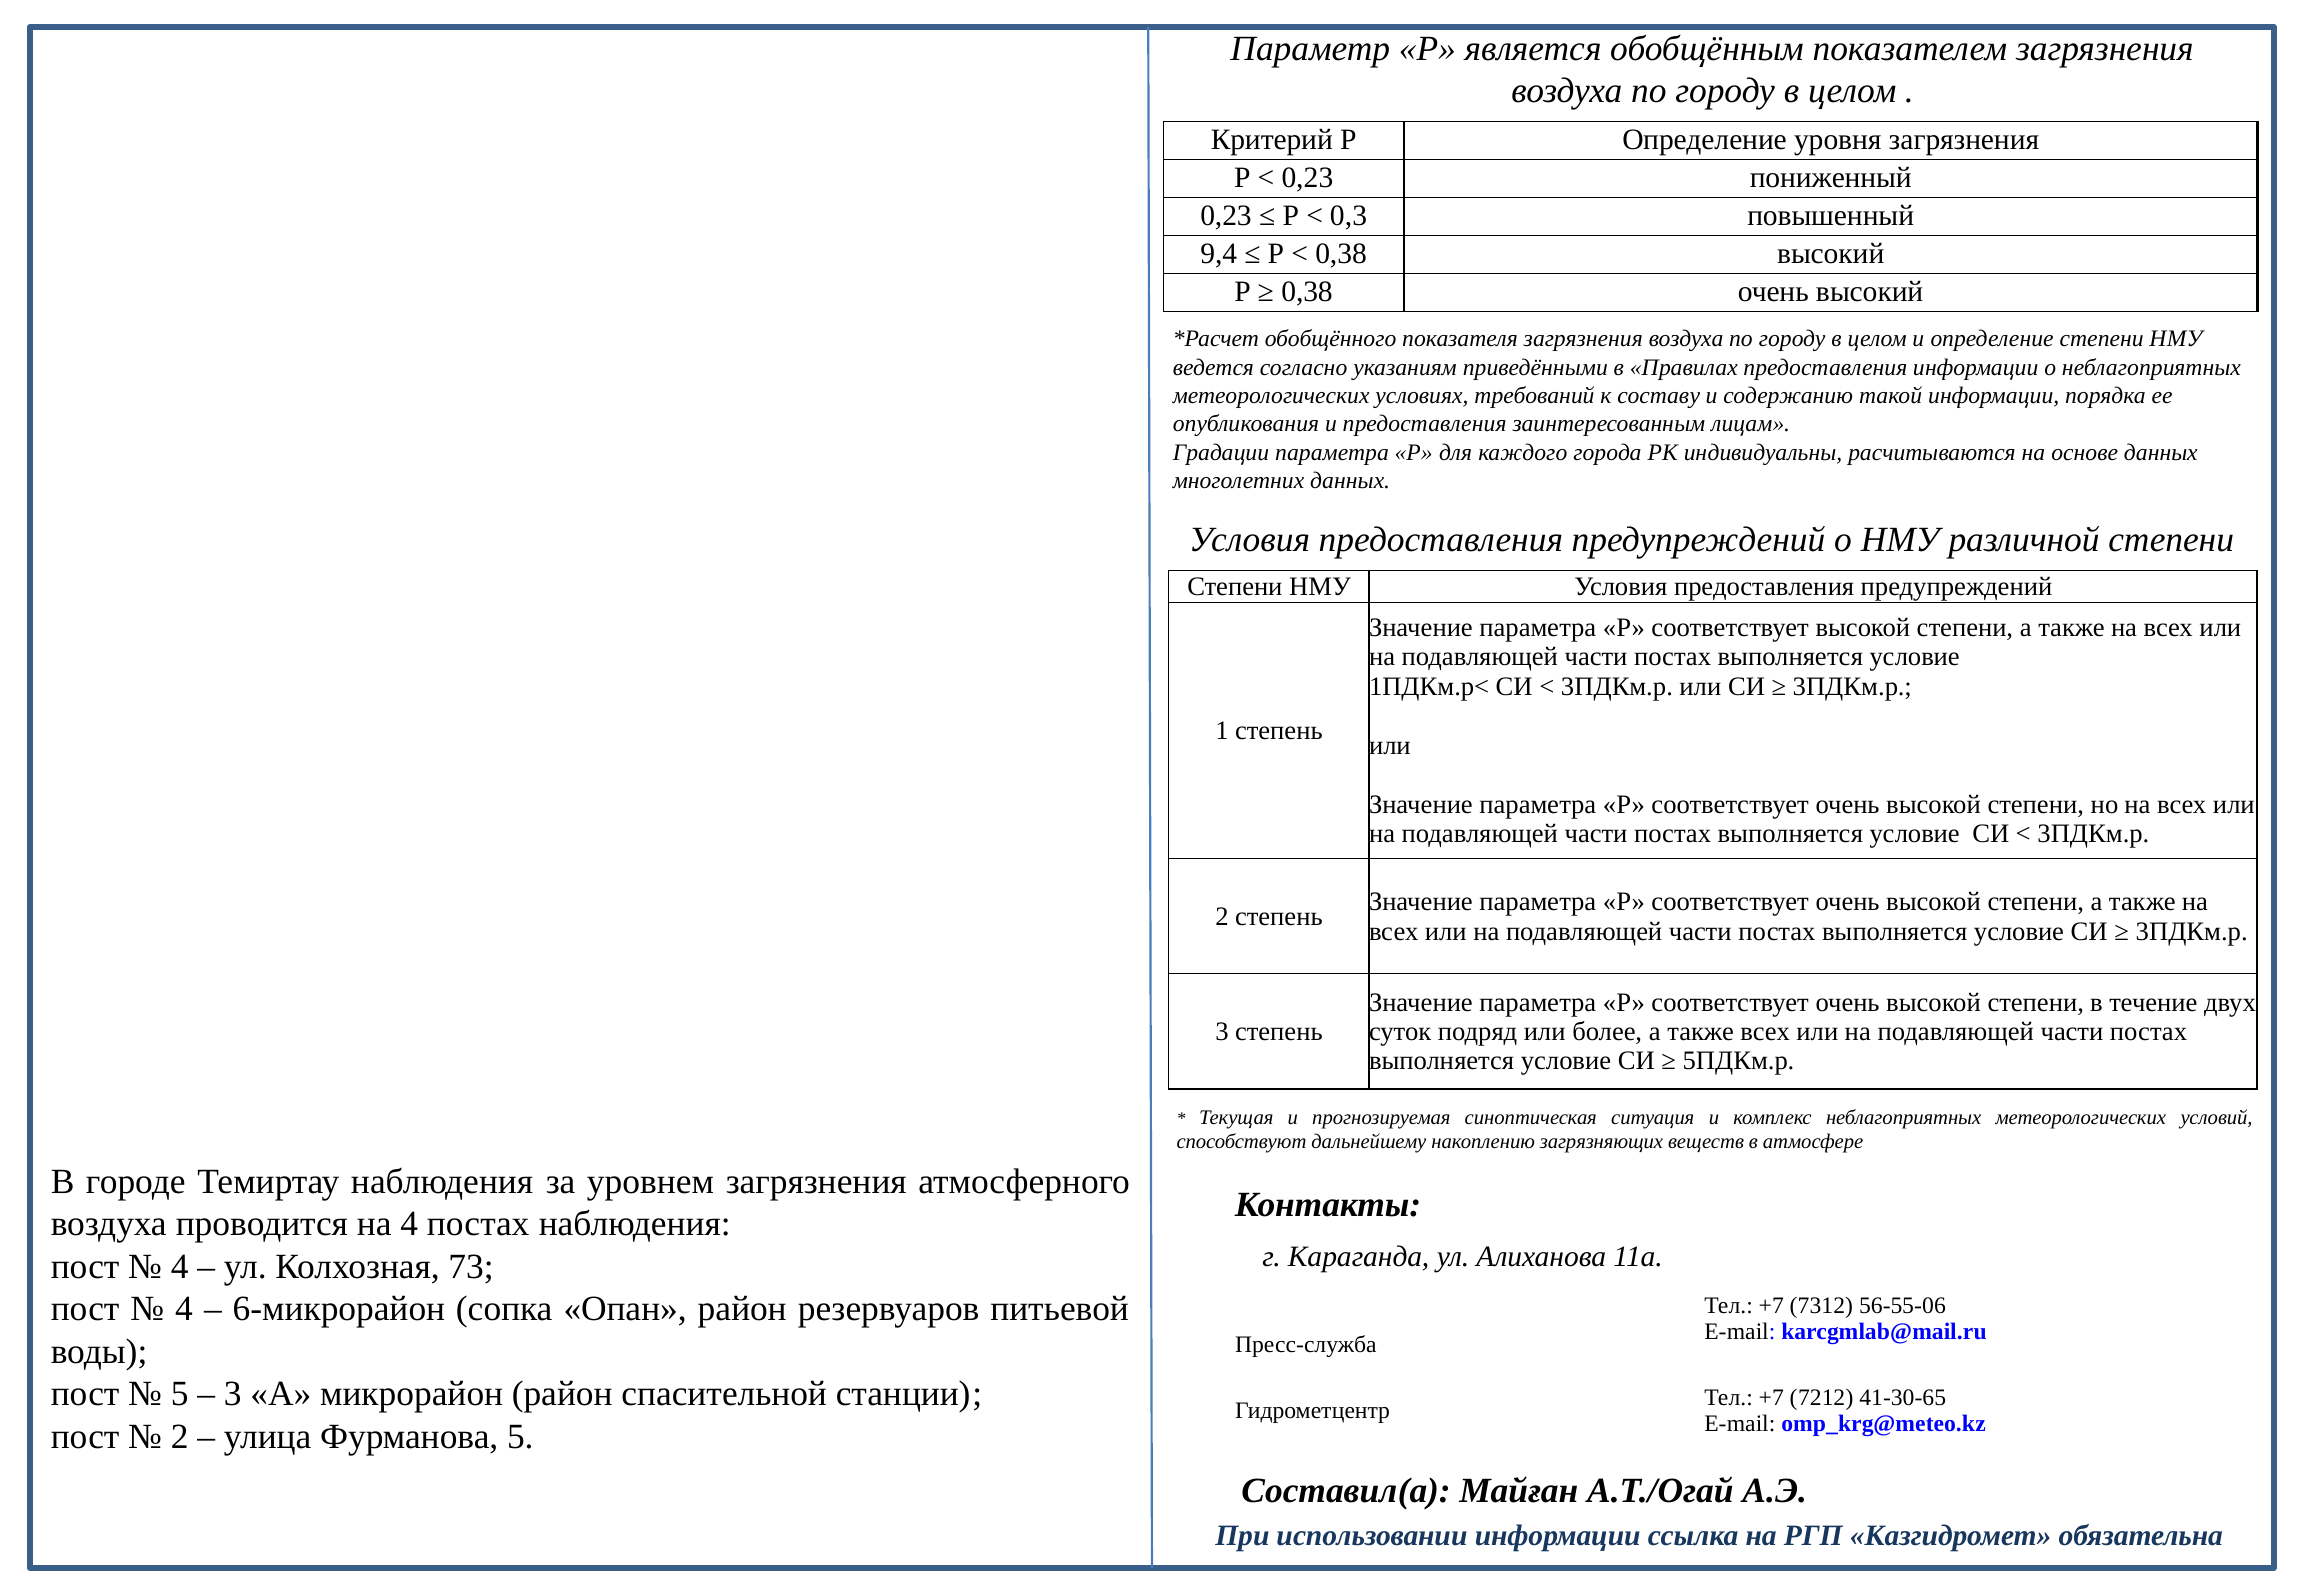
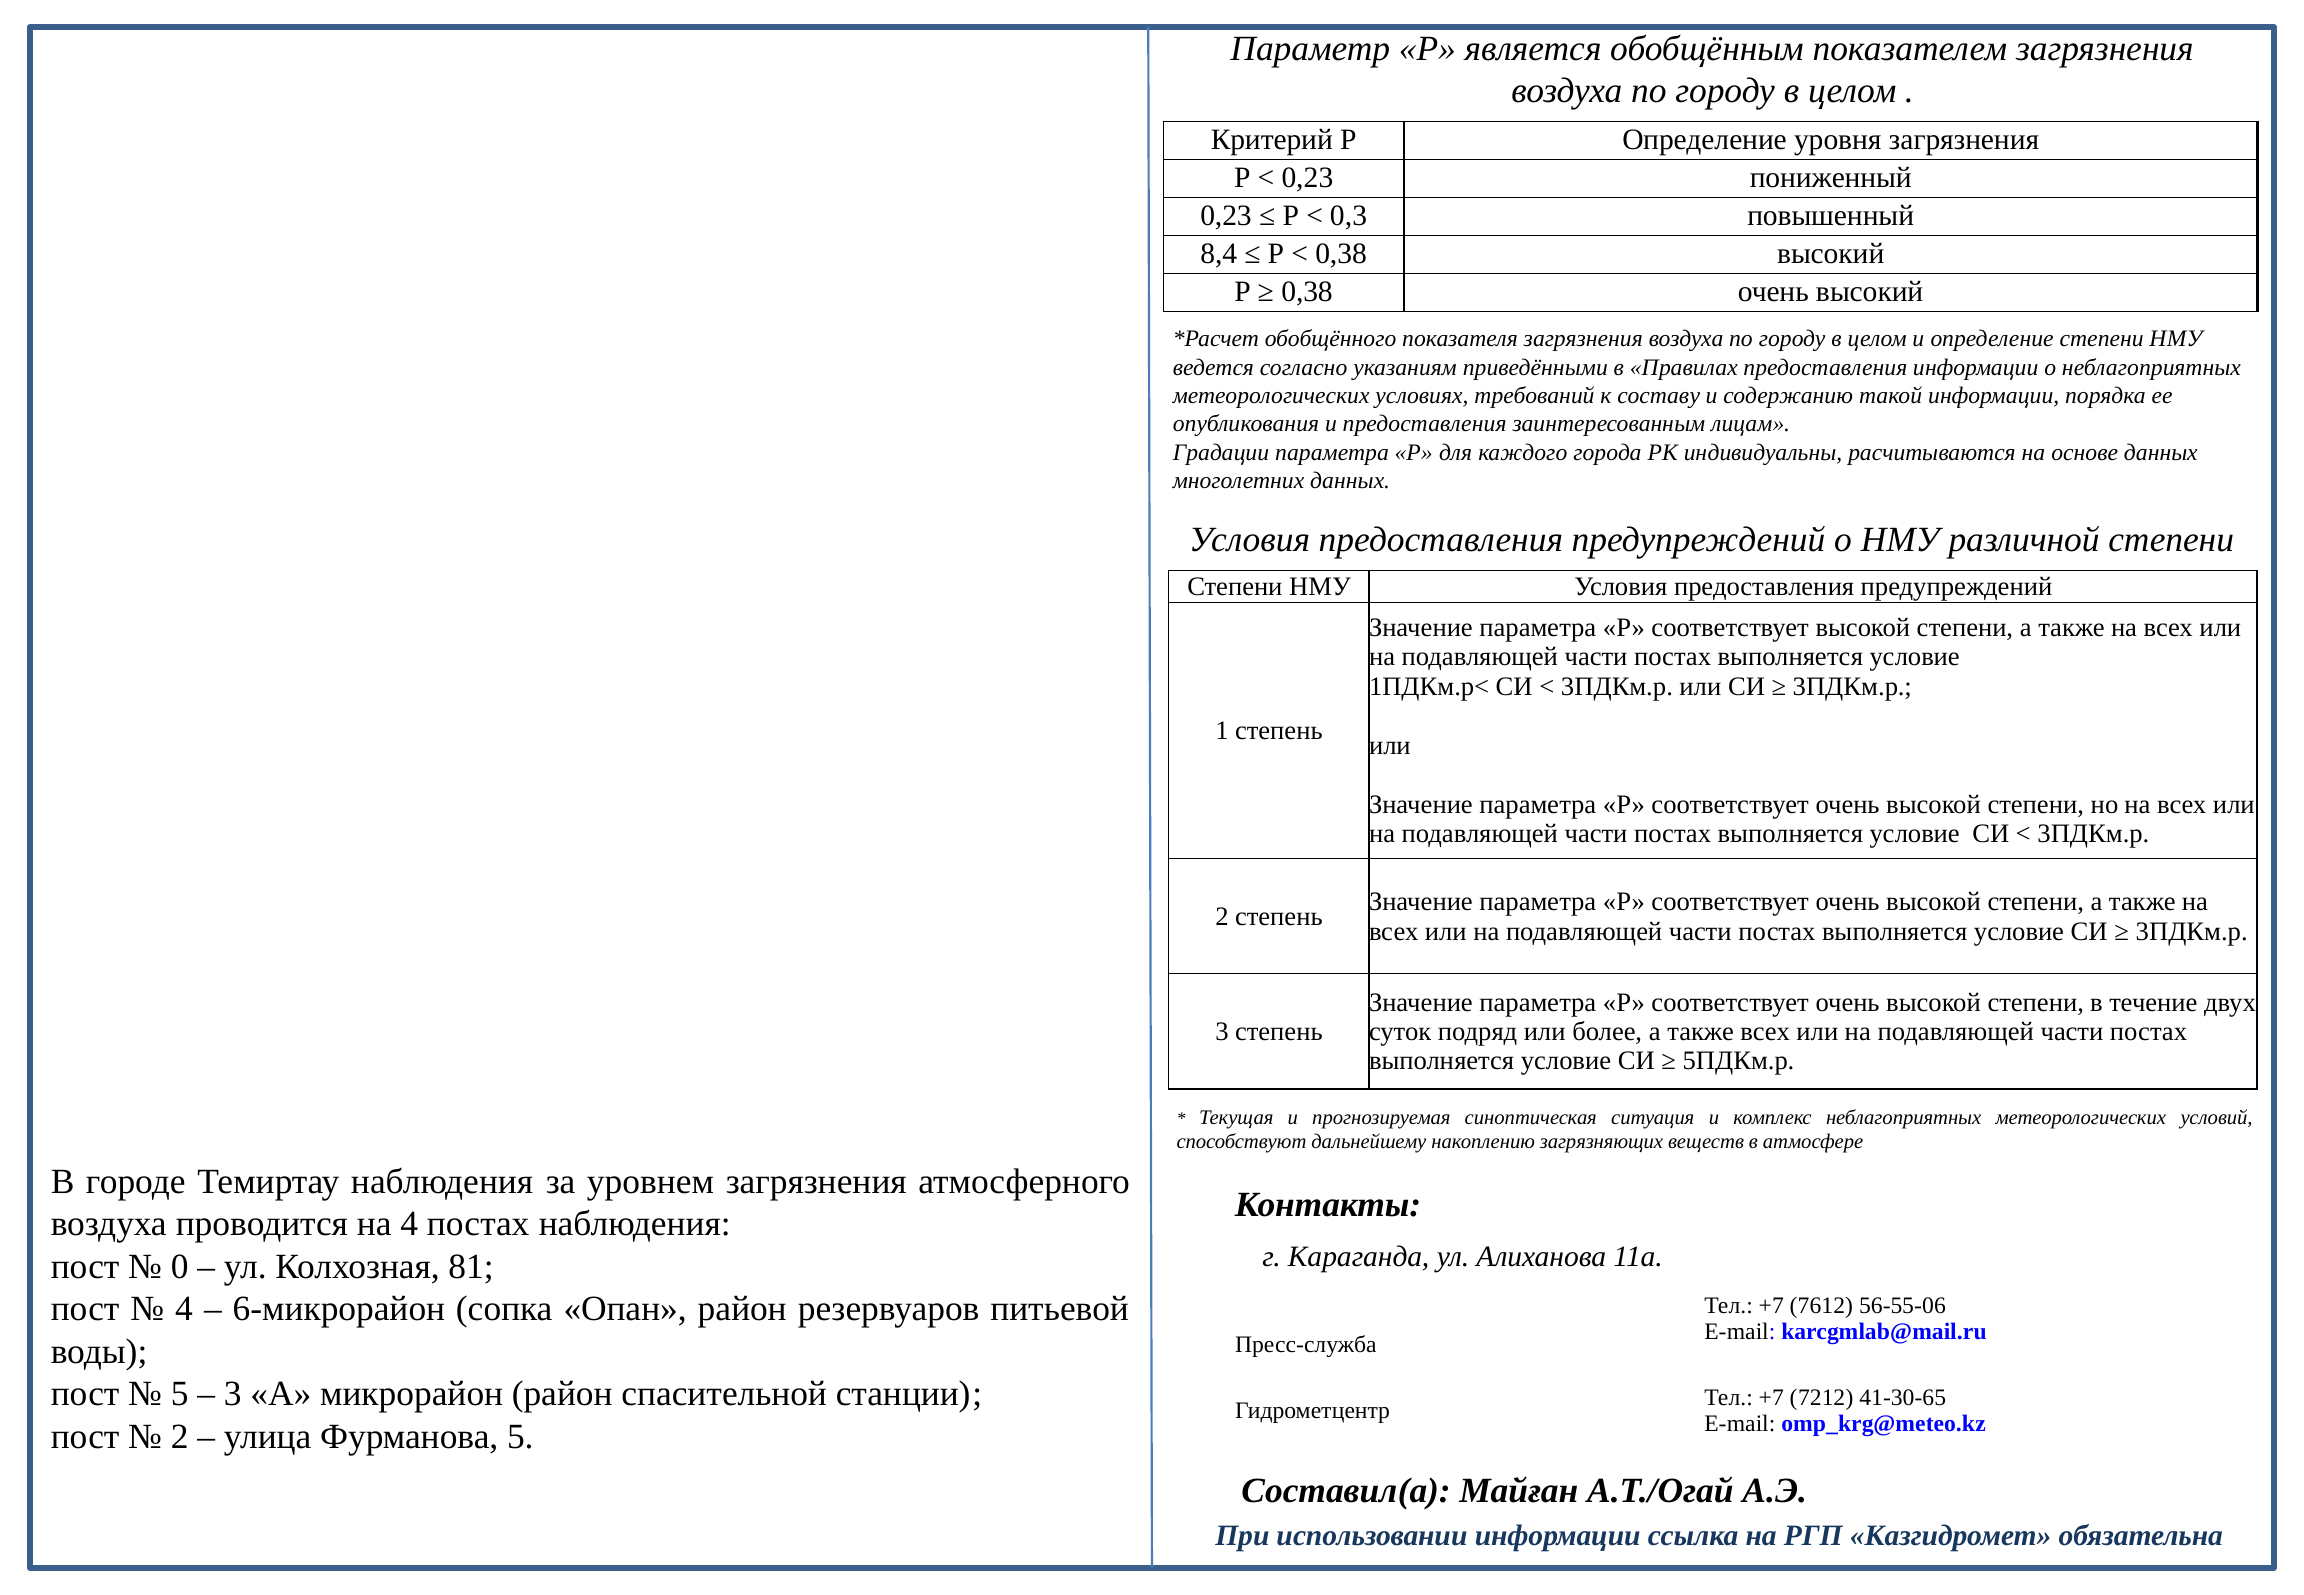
9,4: 9,4 -> 8,4 (1219, 254)
4: 4 -> 0 (180, 1267)
73: 73 -> 81 (471, 1267)
7312: 7312 -> 7612 (1821, 1305)
